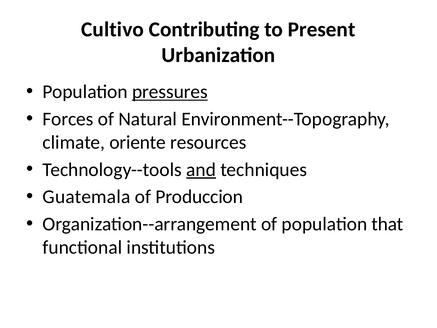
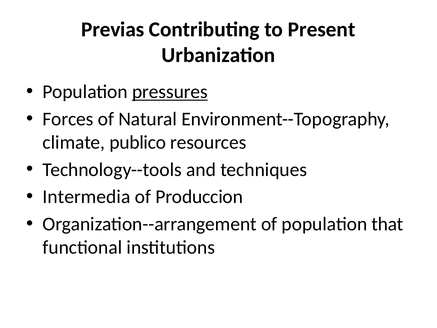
Cultivo: Cultivo -> Previas (113, 30)
oriente: oriente -> publico (138, 142)
and underline: present -> none (201, 169)
Guatemala: Guatemala -> Intermedia (87, 197)
